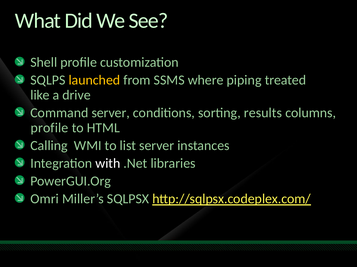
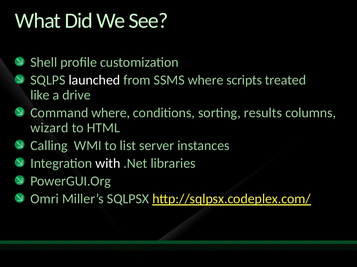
launched colour: yellow -> white (94, 80)
piping: piping -> scripts (244, 80)
Command server: server -> where (111, 113)
profile: profile -> wizard (49, 128)
